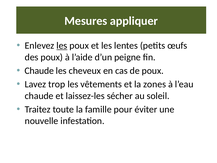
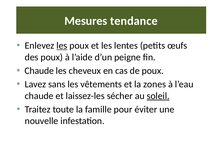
appliquer: appliquer -> tendance (134, 21)
trop: trop -> sans (57, 84)
soleil underline: none -> present (158, 96)
